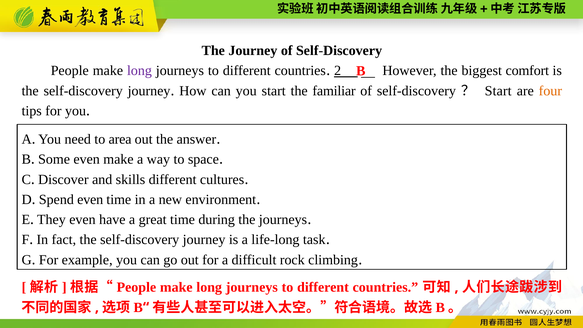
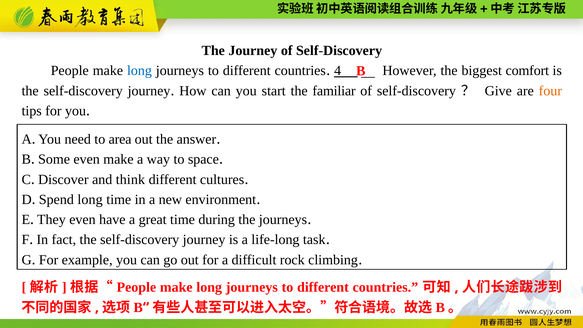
long colour: purple -> blue (139, 71)
2: 2 -> 4 (338, 71)
Start: Start -> Give (498, 91)
skills: skills -> think (130, 179)
Spend even: even -> long (90, 199)
